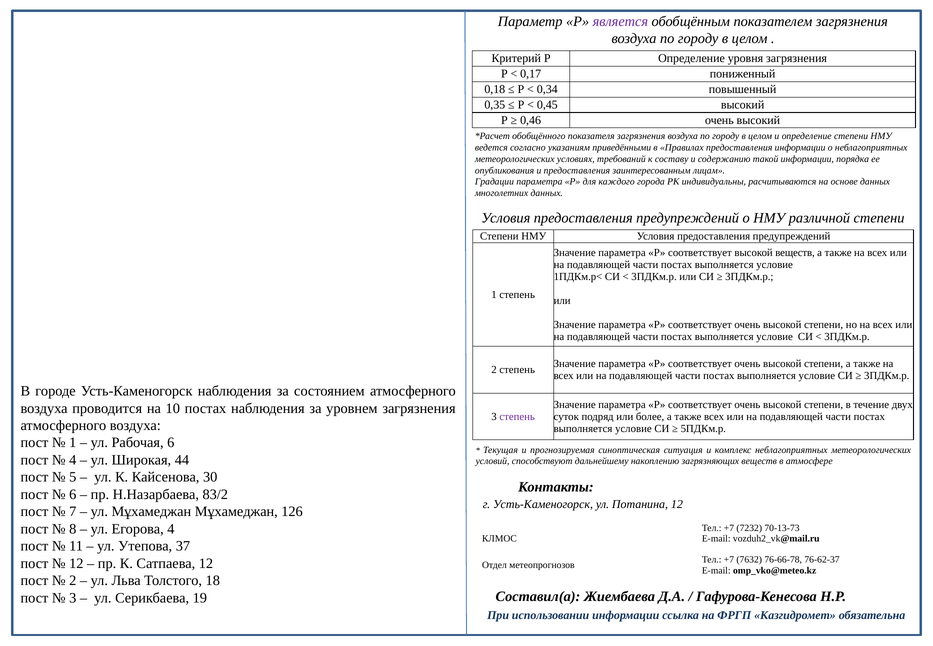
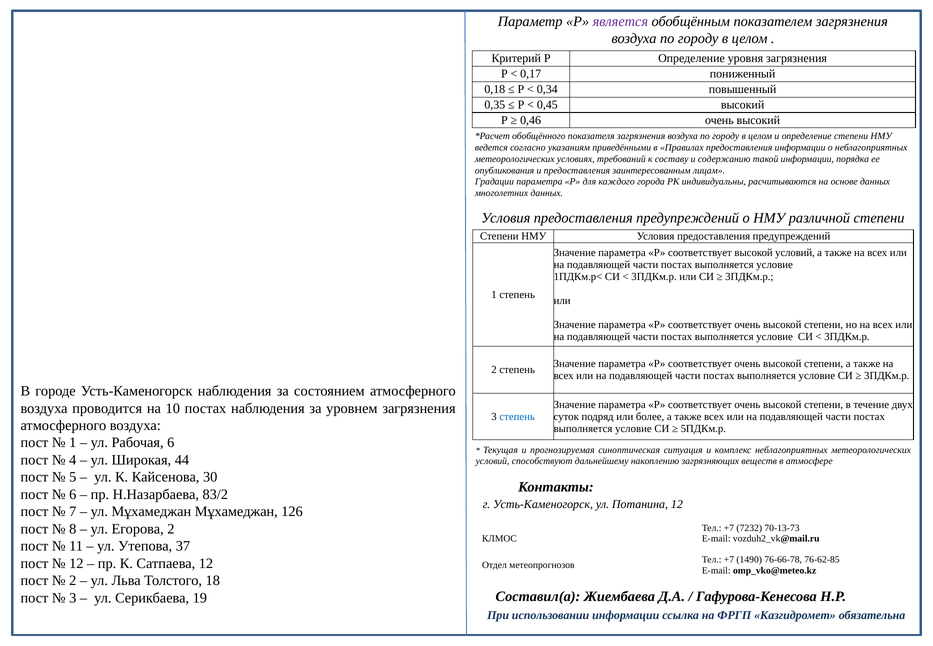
высокой веществ: веществ -> условий (795, 253)
степень colour: purple -> blue (517, 416)
Егорова 4: 4 -> 2 (171, 529)
7632: 7632 -> 1490 (749, 560)
76-62-37: 76-62-37 -> 76-62-85 (822, 560)
